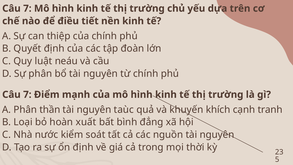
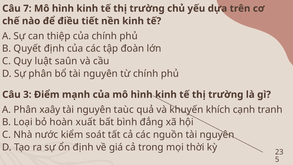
neáu: neáu -> saûn (66, 61)
7: 7 -> 3 (27, 94)
thần: thần -> xaây (50, 109)
